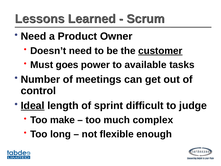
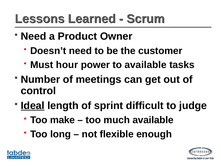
customer underline: present -> none (160, 51)
goes: goes -> hour (67, 65)
much complex: complex -> available (153, 120)
